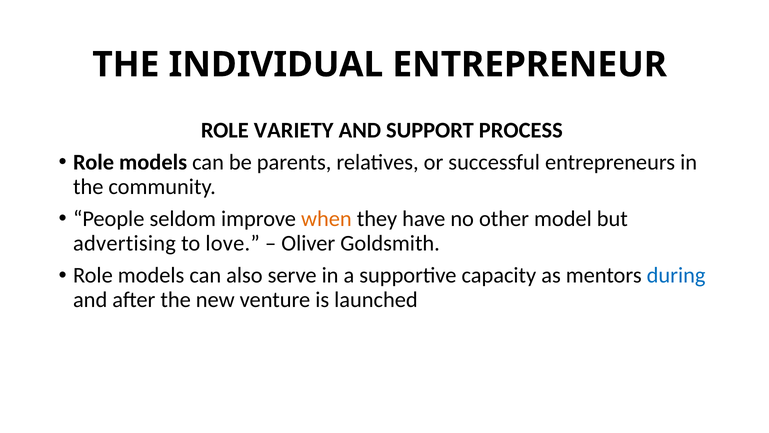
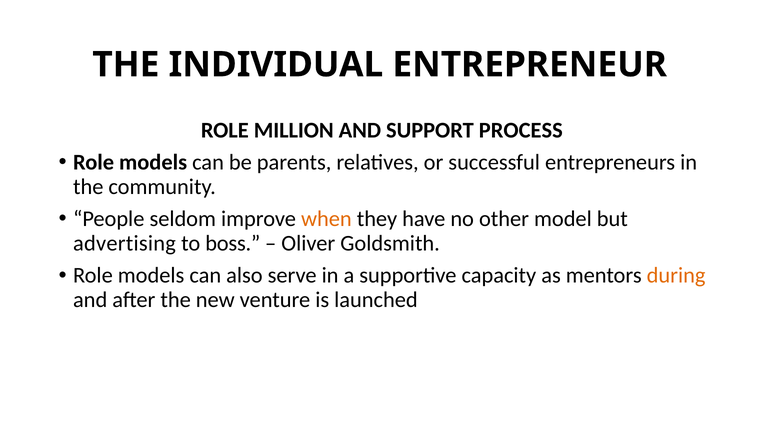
VARIETY: VARIETY -> MILLION (294, 130)
love: love -> boss (233, 243)
during colour: blue -> orange (676, 275)
